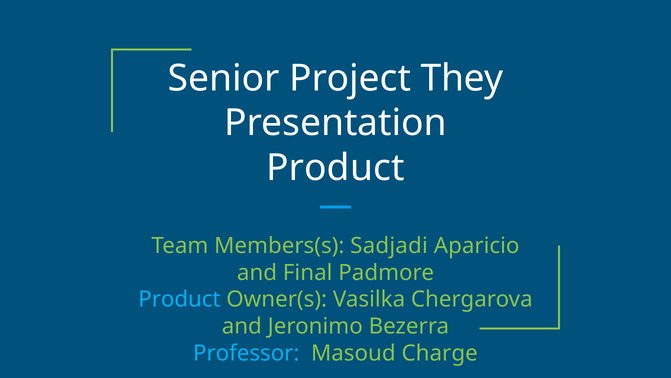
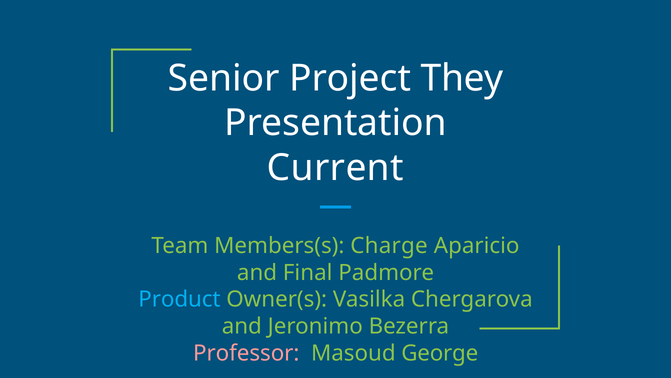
Product: Product -> Current (335, 168)
Sadjadi: Sadjadi -> Charge (389, 245)
Professor colour: light blue -> pink (246, 353)
Charge: Charge -> George (440, 353)
